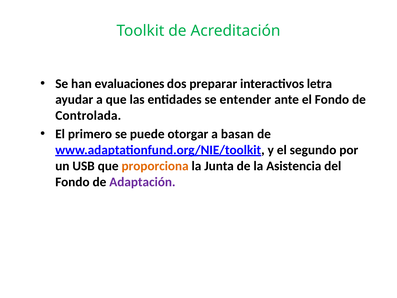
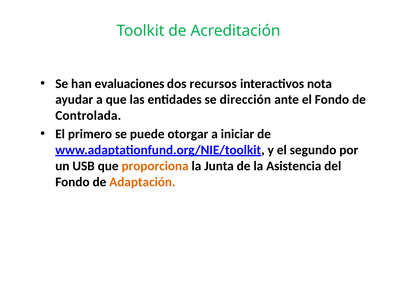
preparar: preparar -> recursos (213, 84)
letra: letra -> nota (319, 84)
entender: entender -> dirección (245, 100)
basan: basan -> iniciar (237, 134)
Adaptación colour: purple -> orange (142, 182)
